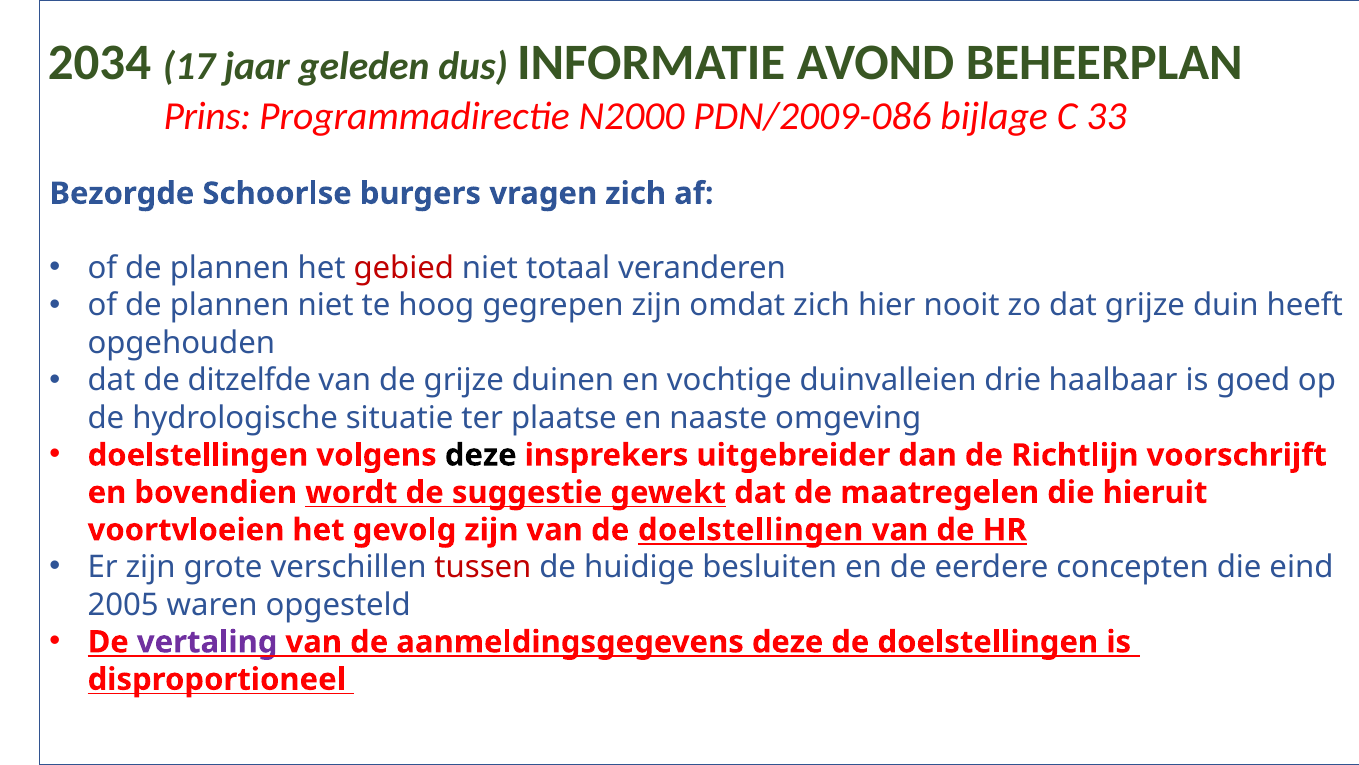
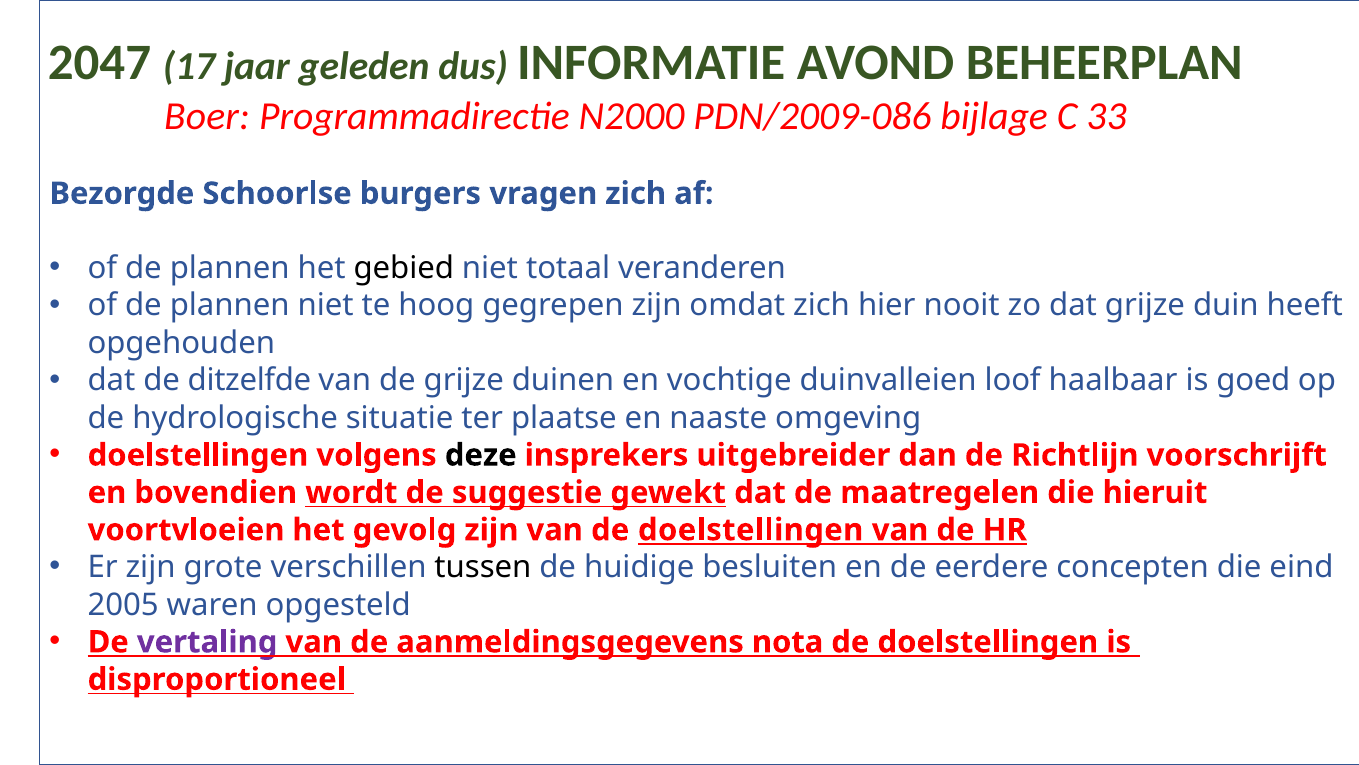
2034: 2034 -> 2047 (99, 63)
Prins: Prins -> Boer (207, 116)
gebied colour: red -> black (404, 268)
drie: drie -> loof (1013, 380)
tussen colour: red -> black (483, 567)
aanmeldingsgegevens deze: deze -> nota (788, 642)
